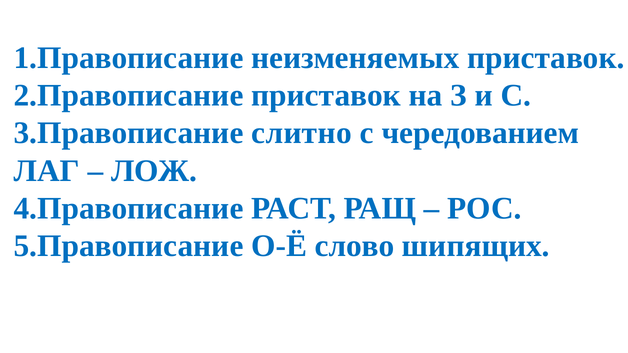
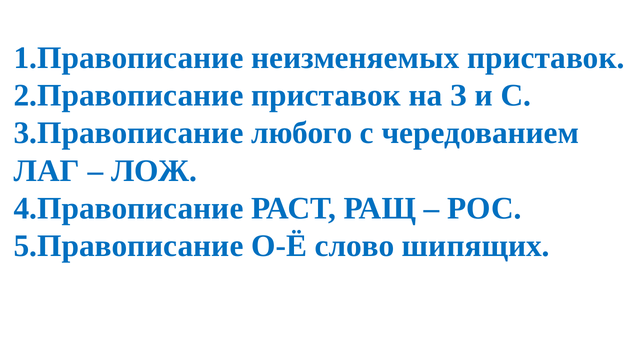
слитно: слитно -> любого (302, 133)
